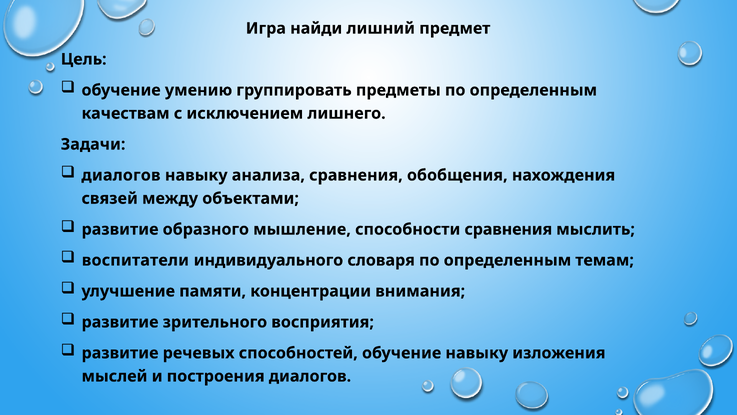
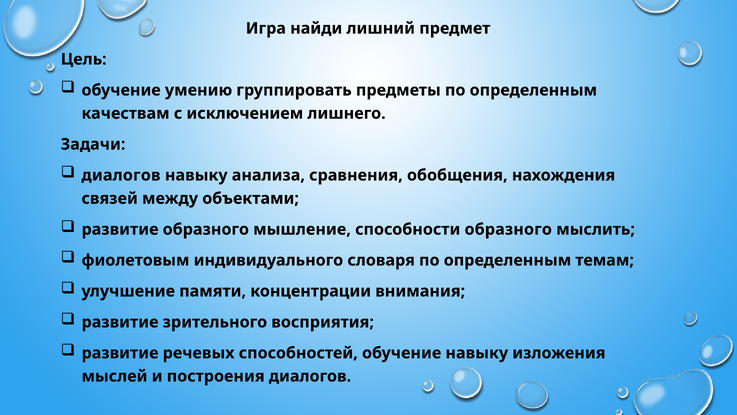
способности сравнения: сравнения -> образного (508, 229)
воспитатели: воспитатели -> фиолетовым (135, 260)
